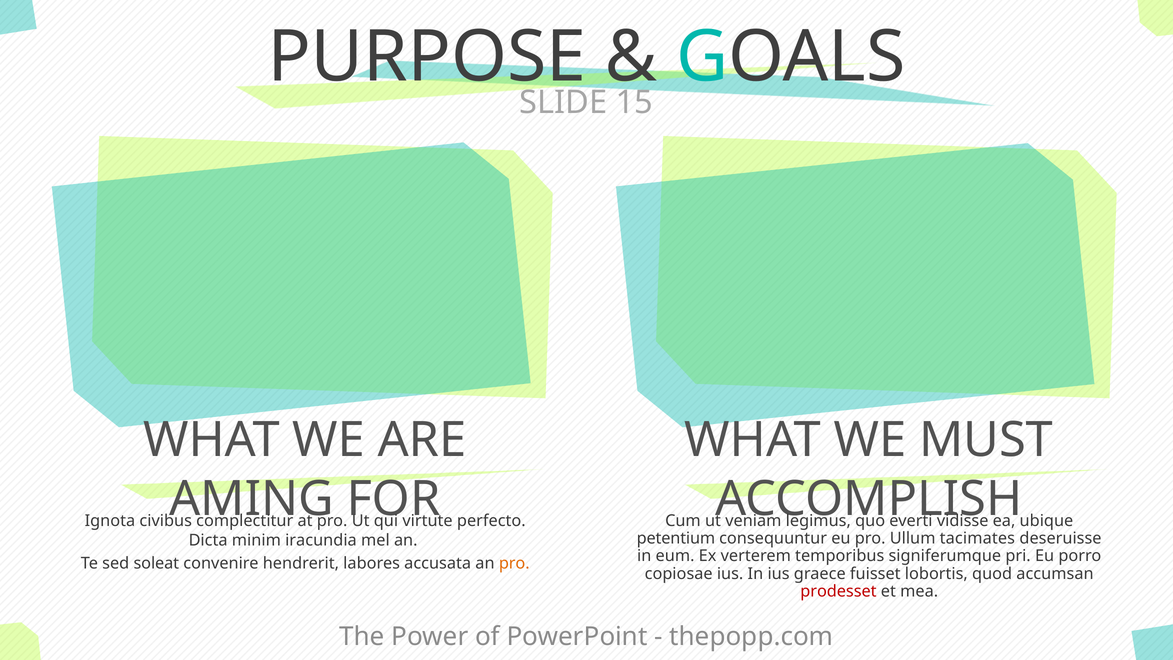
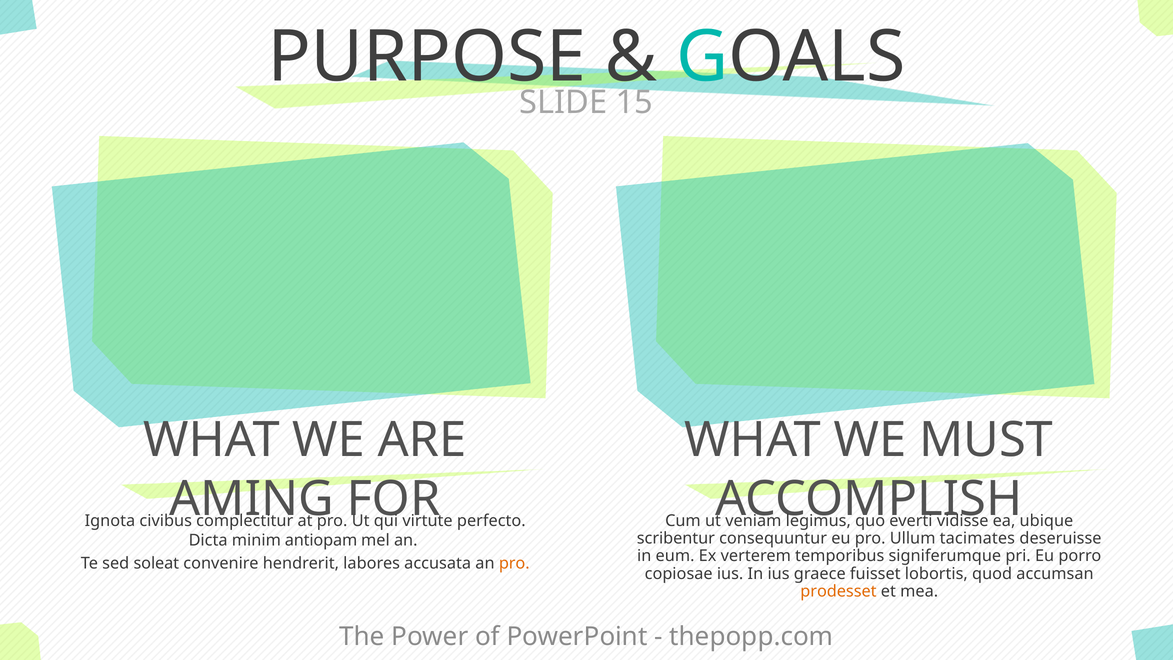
petentium: petentium -> scribentur (676, 538)
iracundia: iracundia -> antiopam (321, 540)
prodesset colour: red -> orange (838, 591)
